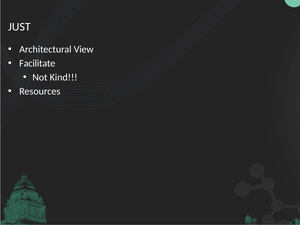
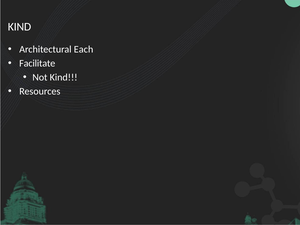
JUST: JUST -> KIND (19, 27)
View: View -> Each (84, 49)
